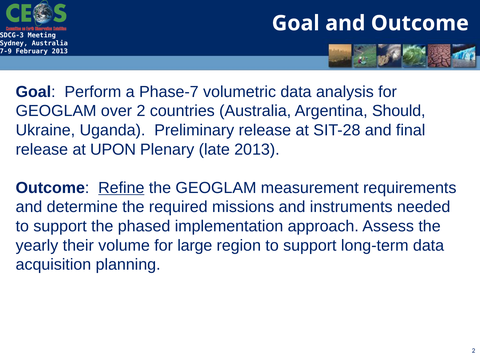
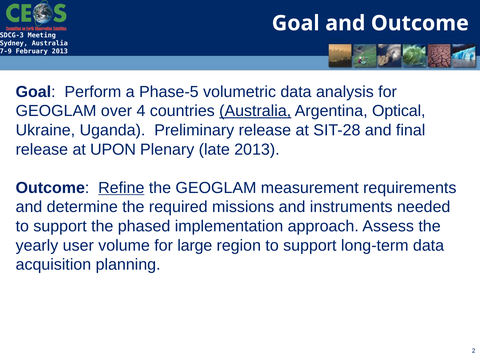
Phase-7: Phase-7 -> Phase-5 (169, 92)
over 2: 2 -> 4 (141, 111)
Australia underline: none -> present (255, 111)
Should: Should -> Optical (399, 111)
their: their -> user (78, 245)
